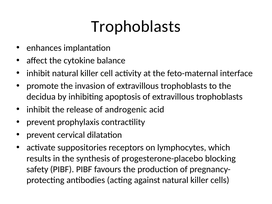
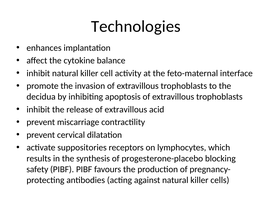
Trophoblasts: Trophoblasts -> Technologies (136, 26)
release of androgenic: androgenic -> extravillous (126, 109)
prophylaxis: prophylaxis -> miscarriage (78, 122)
